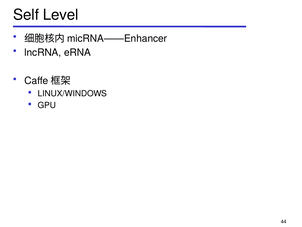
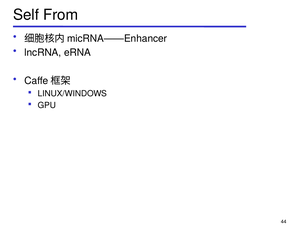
Level: Level -> From (61, 15)
